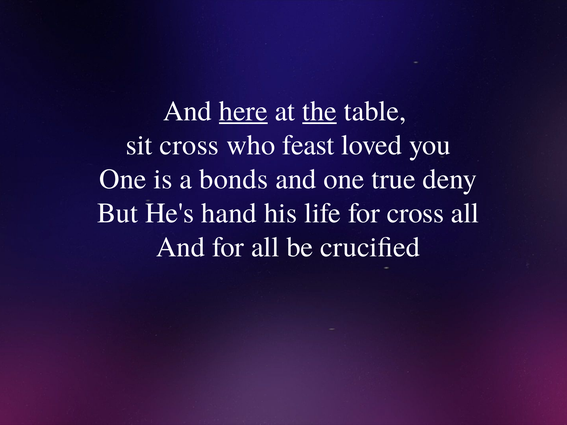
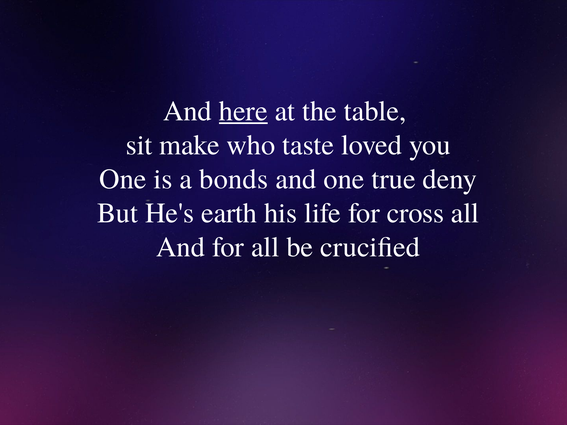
the underline: present -> none (320, 111)
sit cross: cross -> make (190, 145)
feast: feast -> taste (308, 145)
hand: hand -> earth (229, 213)
